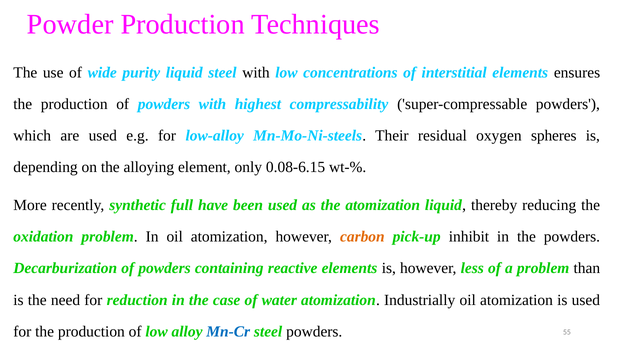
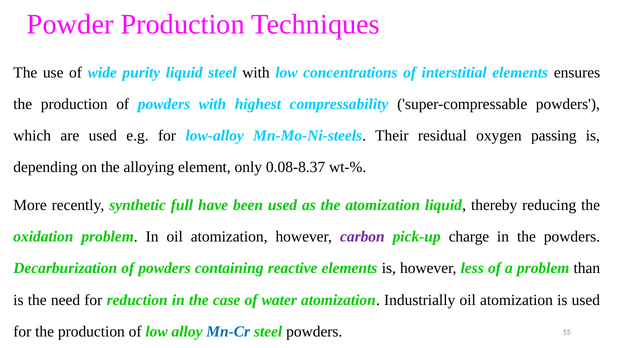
spheres: spheres -> passing (554, 136)
0.08-6.15: 0.08-6.15 -> 0.08-8.37 (296, 167)
carbon colour: orange -> purple (362, 237)
inhibit: inhibit -> charge (469, 237)
